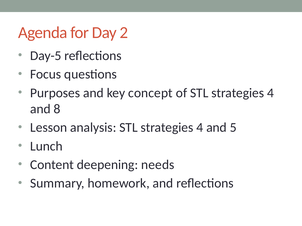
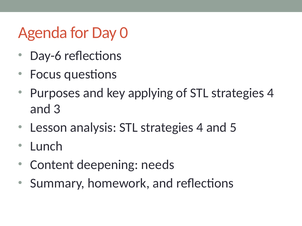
2: 2 -> 0 (124, 33)
Day-5: Day-5 -> Day-6 (46, 56)
concept: concept -> applying (151, 93)
8: 8 -> 3 (57, 109)
